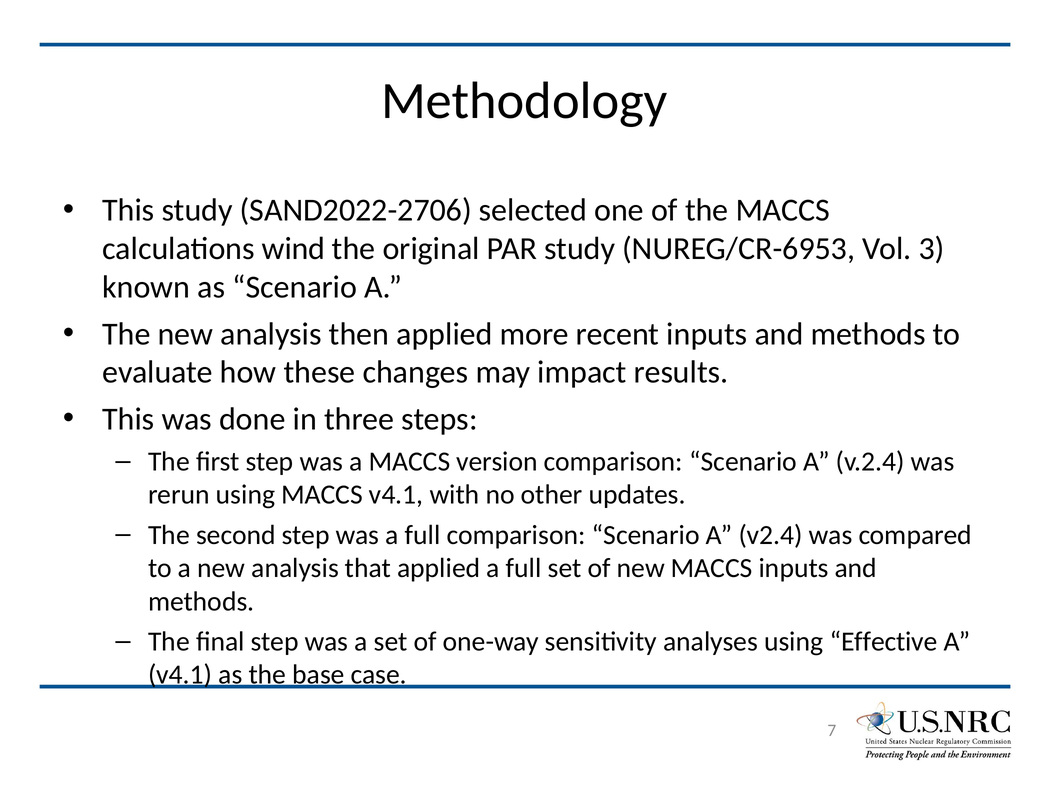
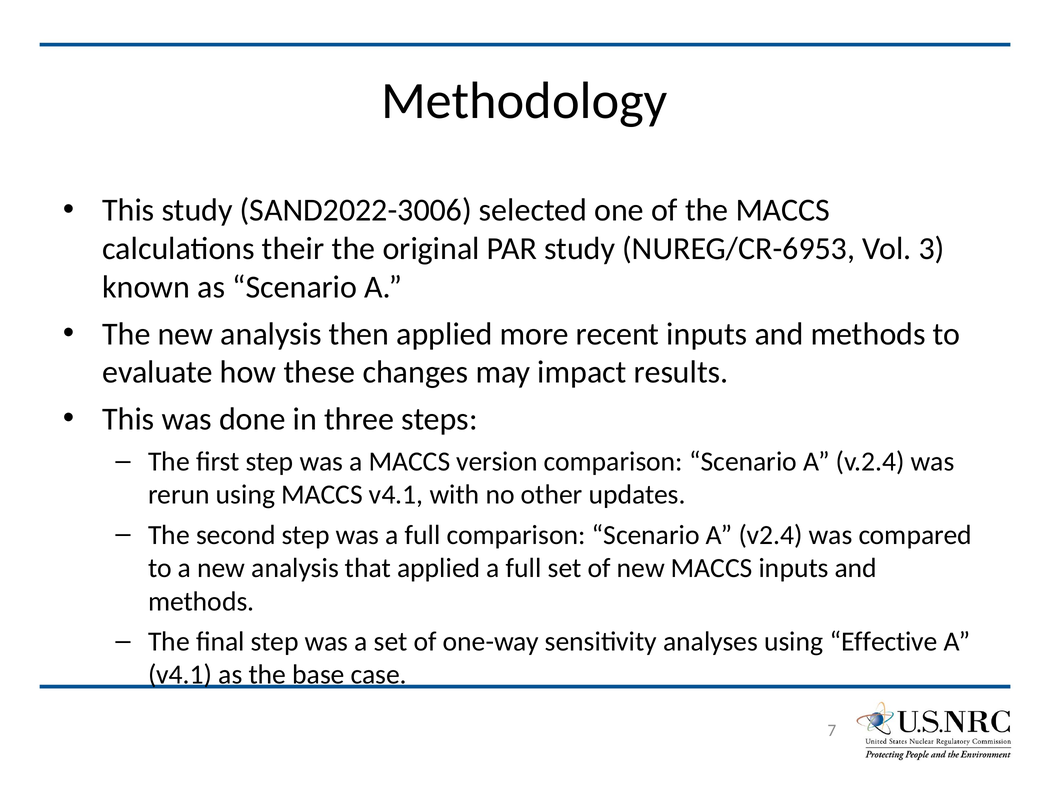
SAND2022-2706: SAND2022-2706 -> SAND2022-3006 (356, 210)
wind: wind -> their (293, 249)
